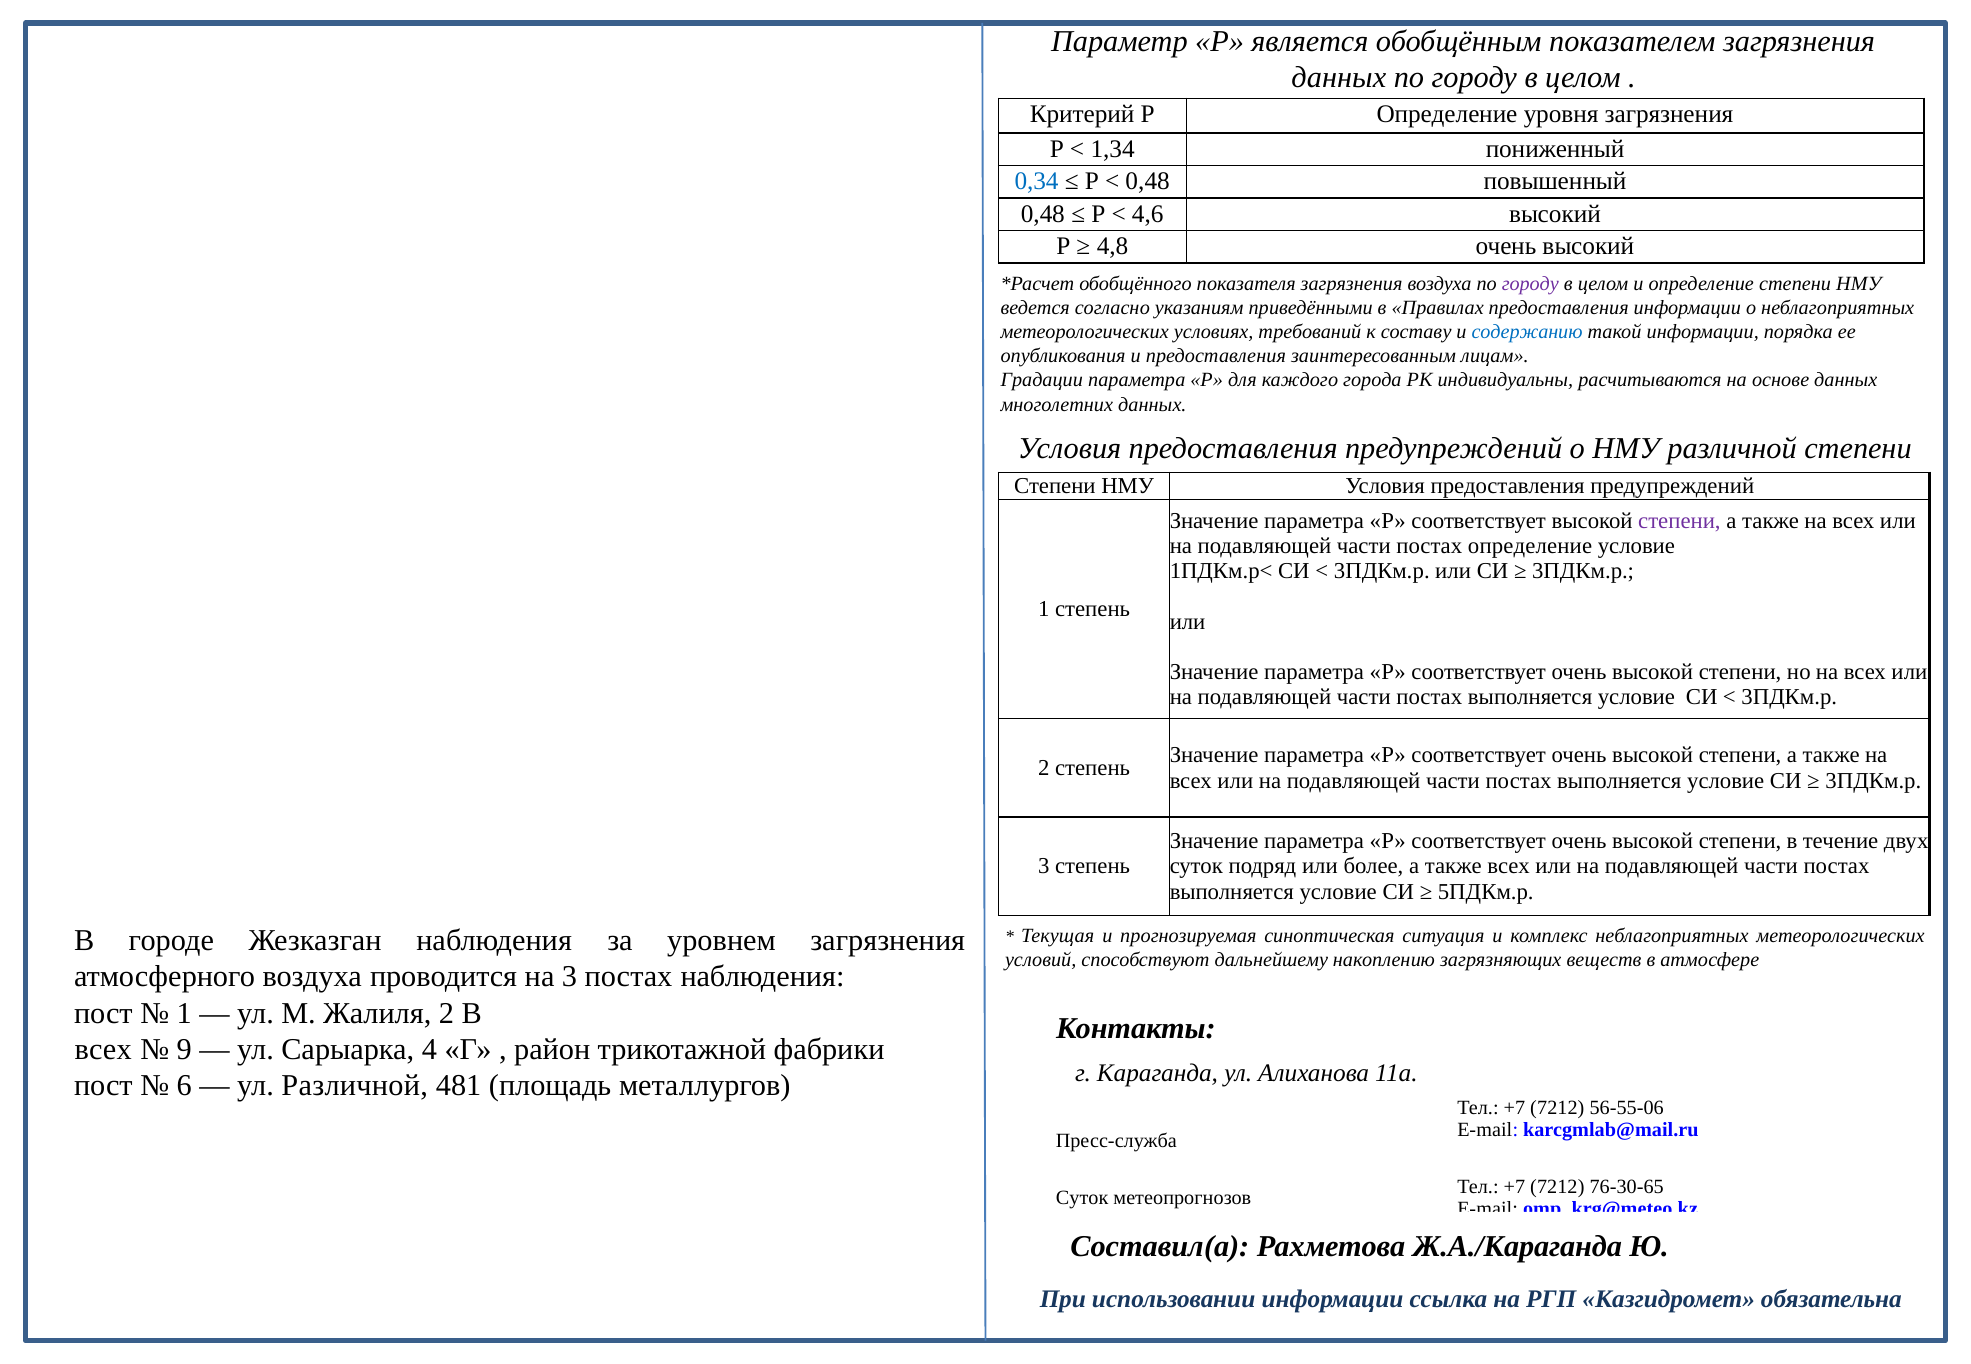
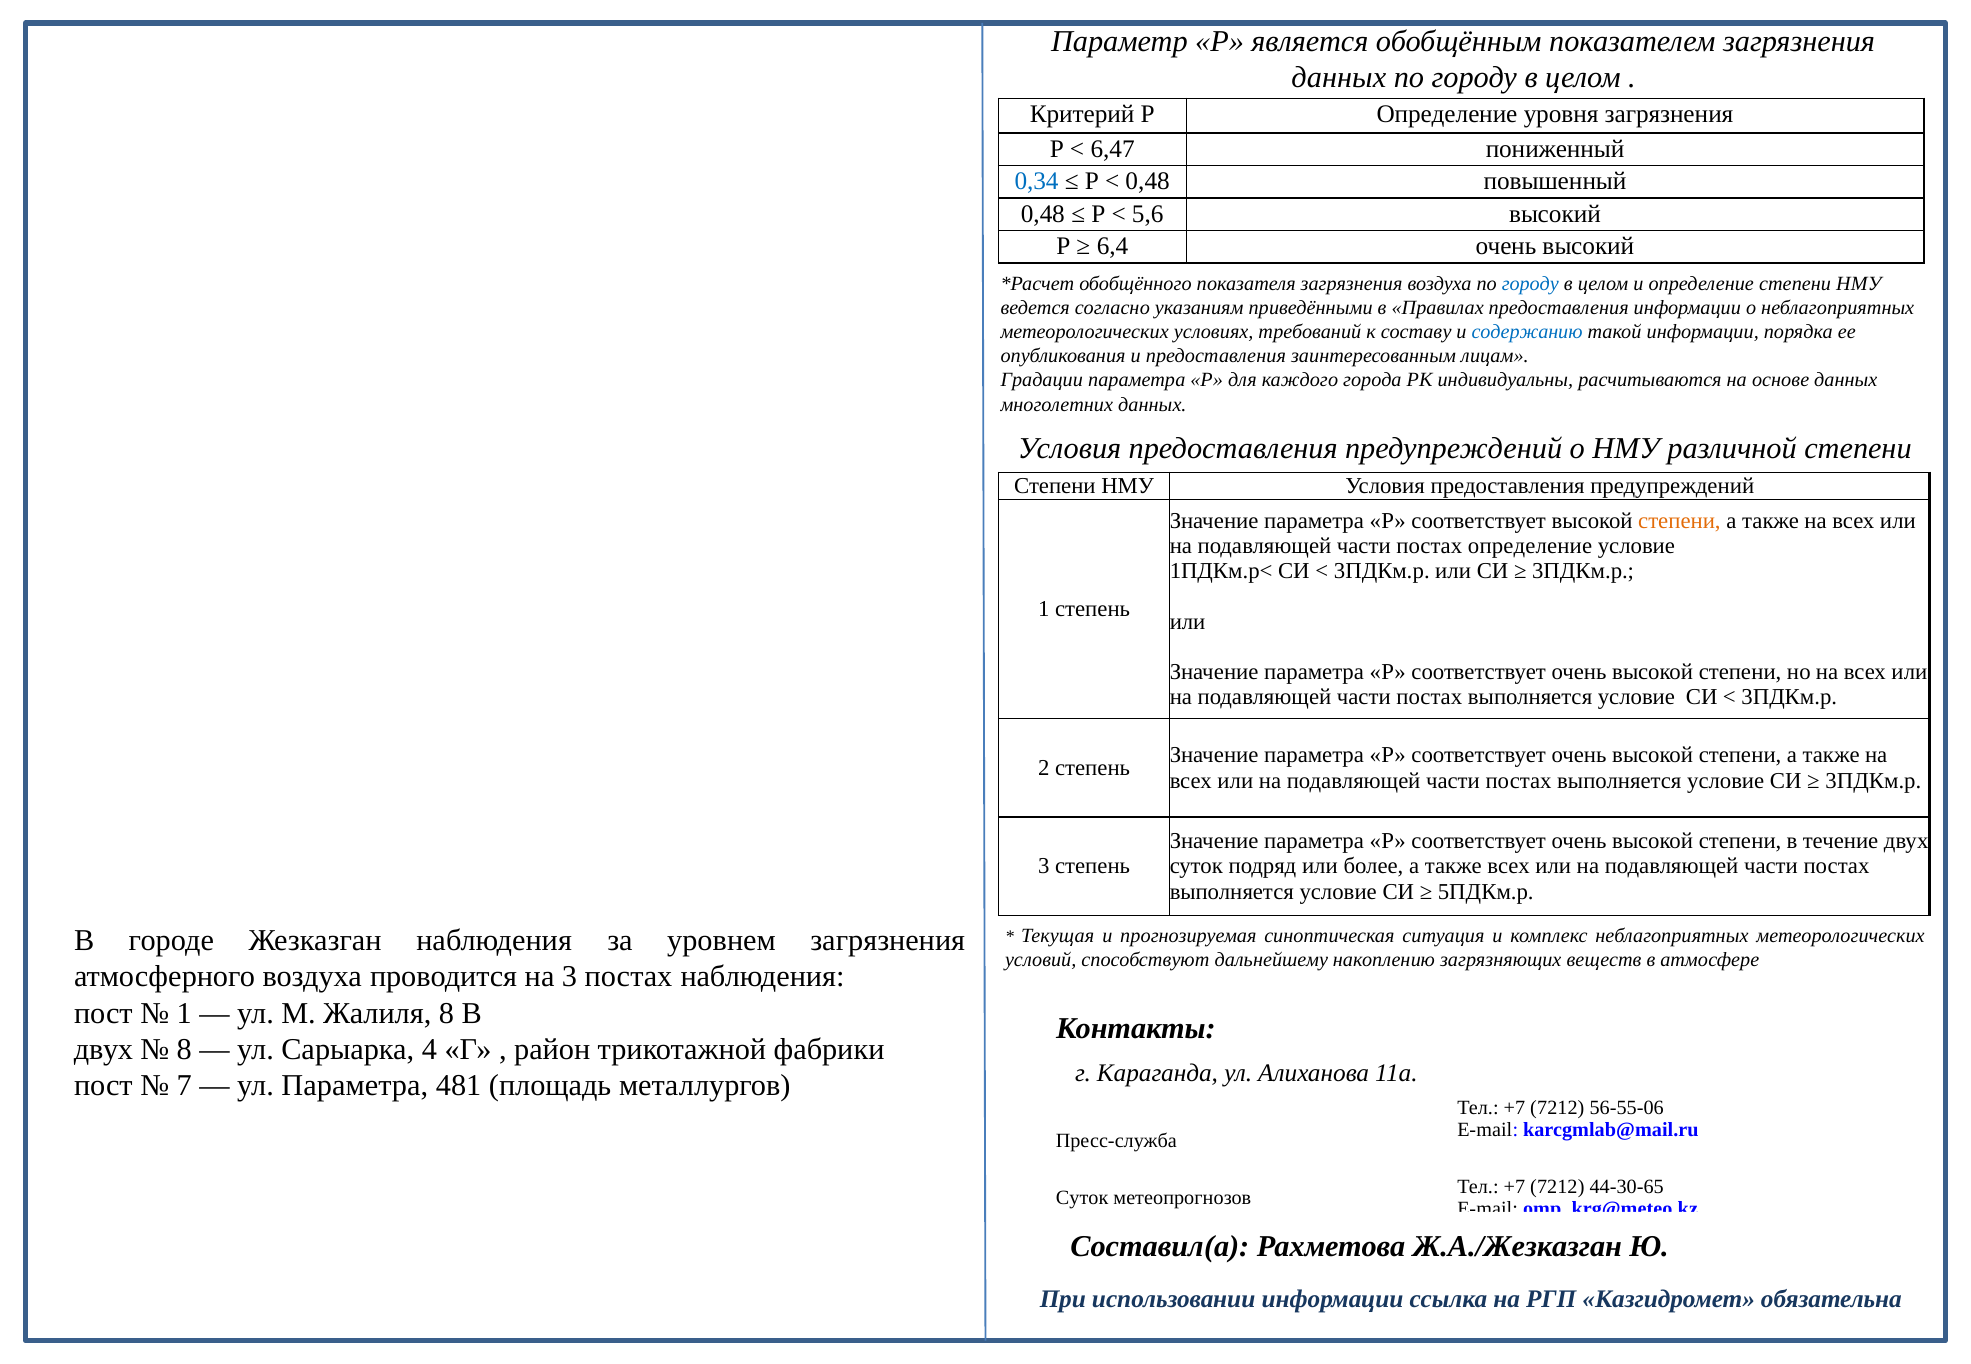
1,34: 1,34 -> 6,47 (1113, 149)
4,6: 4,6 -> 5,6 (1148, 214)
4,8: 4,8 -> 6,4 (1113, 247)
городу colour: purple -> blue (1530, 284)
степени colour: purple -> orange (1679, 521)
Жалиля 2: 2 -> 8 (446, 1013)
всех: всех -> двух (104, 1050)
9: 9 -> 8 (184, 1050)
6: 6 -> 7 (184, 1086)
ул Различной: Различной -> Параметра (355, 1086)
76-30-65: 76-30-65 -> 44-30-65 (1627, 1187)
Ж.А./Караганда: Ж.А./Караганда -> Ж.А./Жезказган (1517, 1247)
